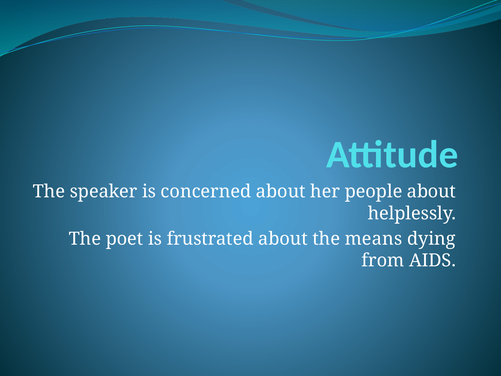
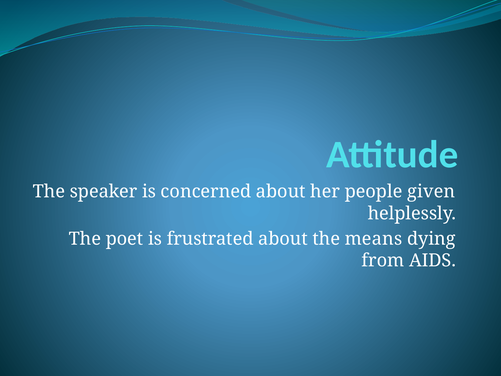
people about: about -> given (431, 192)
